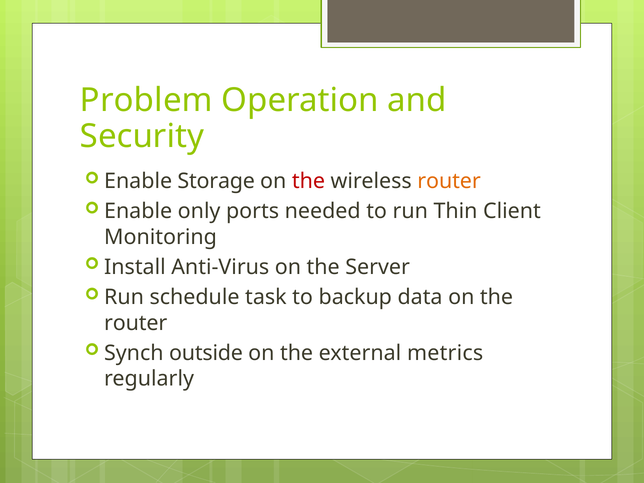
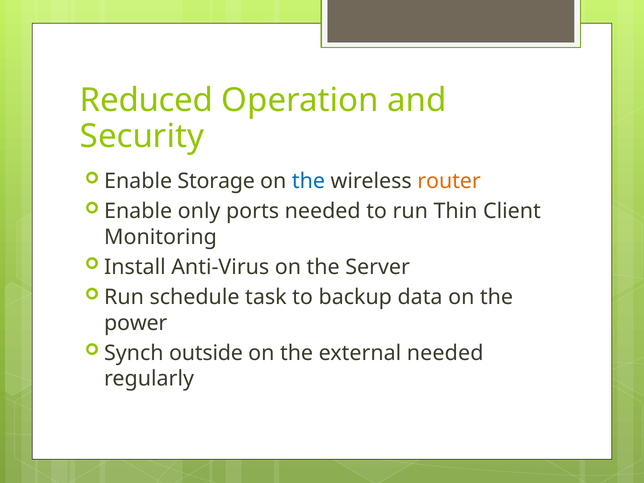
Problem: Problem -> Reduced (147, 100)
the colour: red -> blue (308, 181)
router: router -> power (136, 323)
external metrics: metrics -> needed (445, 353)
